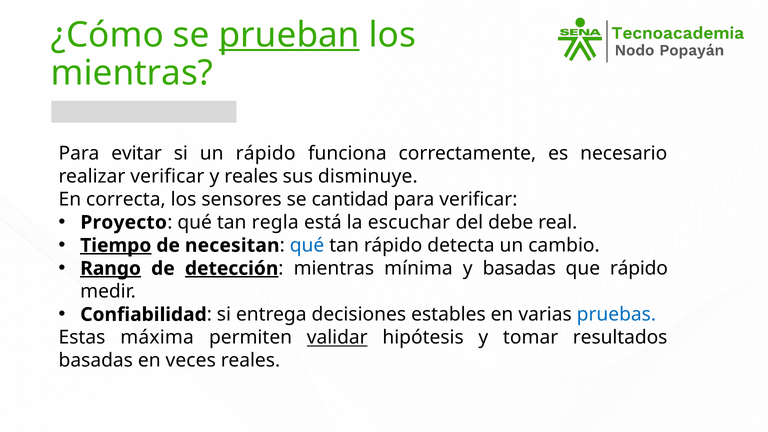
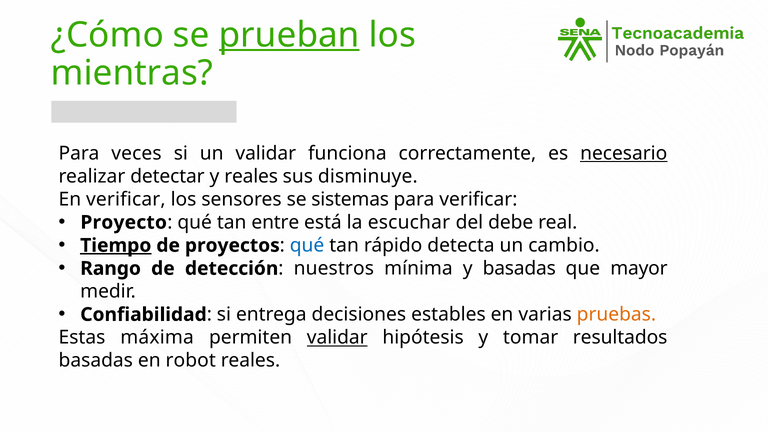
evitar: evitar -> veces (136, 153)
un rápido: rápido -> validar (266, 153)
necesario underline: none -> present (624, 153)
realizar verificar: verificar -> detectar (167, 176)
En correcta: correcta -> verificar (126, 199)
cantidad: cantidad -> sistemas (350, 199)
regla: regla -> entre (275, 222)
necesitan: necesitan -> proyectos (232, 245)
Rango underline: present -> none (111, 268)
detección underline: present -> none (232, 268)
mientras: mientras -> nuestros (334, 268)
que rápido: rápido -> mayor (639, 268)
pruebas colour: blue -> orange (616, 315)
veces: veces -> robot (191, 361)
